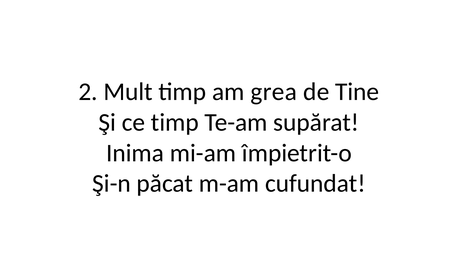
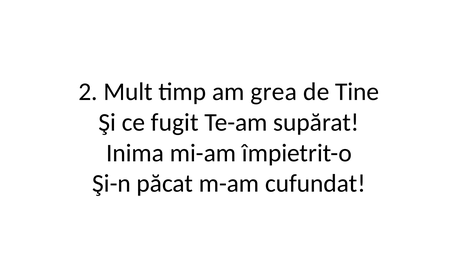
ce timp: timp -> fugit (175, 122)
